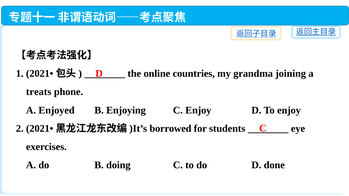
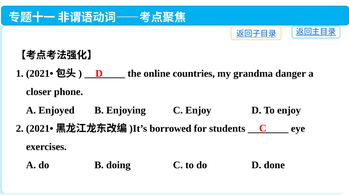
joining: joining -> danger (291, 74)
treats: treats -> closer (39, 92)
